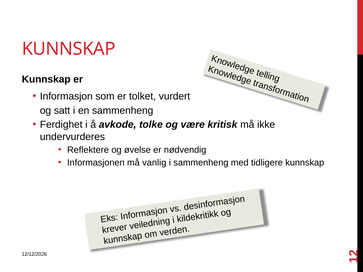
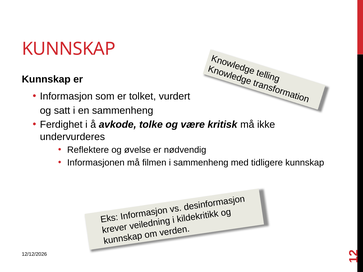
vanlig: vanlig -> filmen (154, 163)
